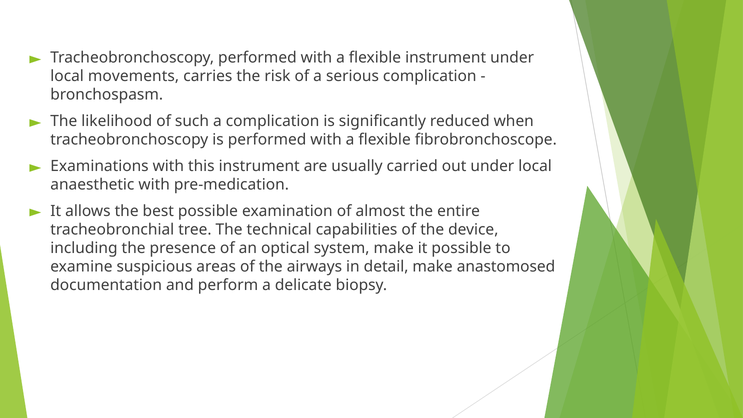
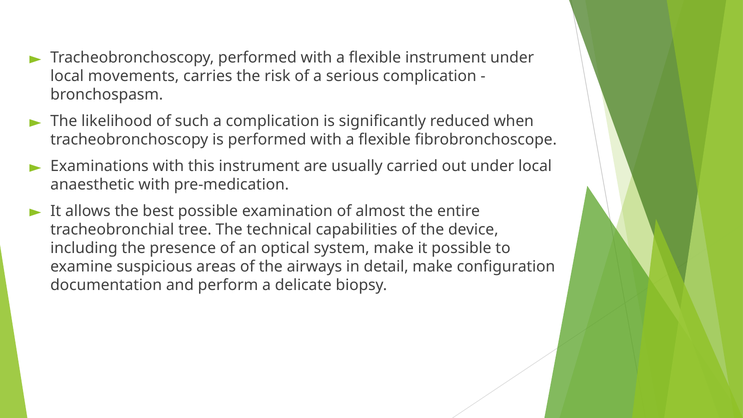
anastomosed: anastomosed -> configuration (506, 267)
